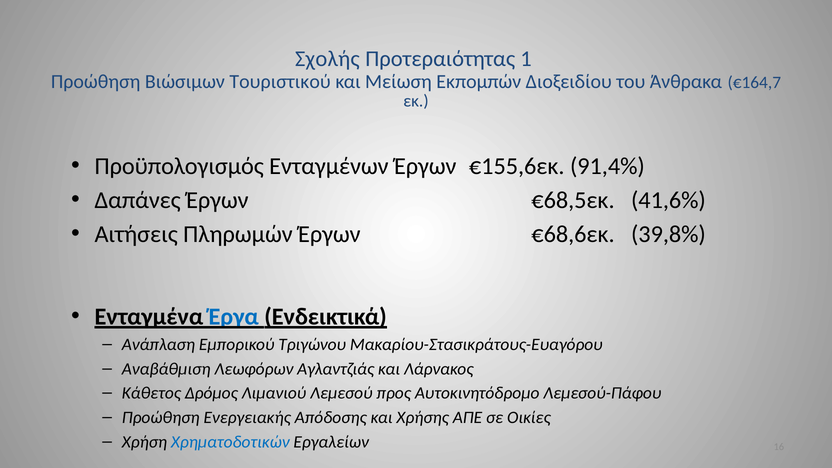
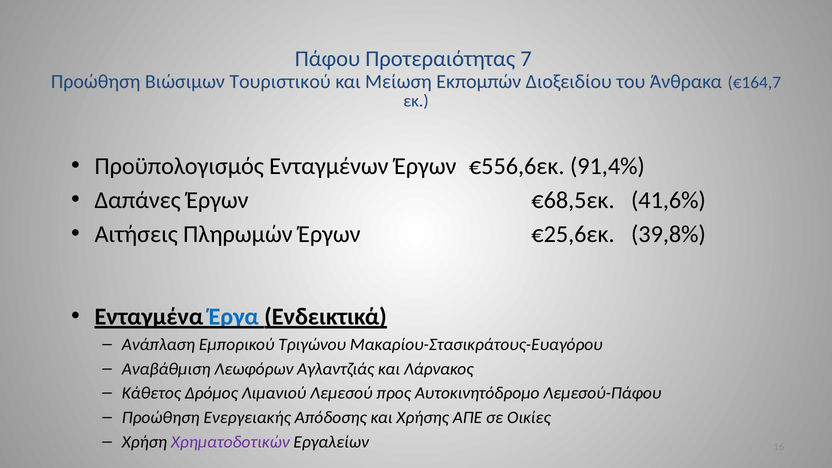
Σχολής: Σχολής -> Πάφου (328, 59)
1: 1 -> 7 (526, 59)
€155,6εκ: €155,6εκ -> €556,6εκ (517, 166)
€68,6εκ: €68,6εκ -> €25,6εκ (573, 234)
Χρηματοδοτικών colour: blue -> purple (230, 442)
